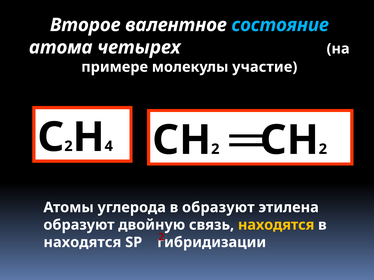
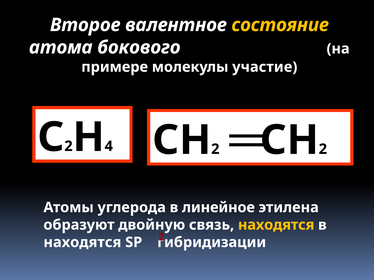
состояние colour: light blue -> yellow (280, 25)
четырех: четырех -> бокового (139, 47)
в образуют: образуют -> линейное (218, 208)
